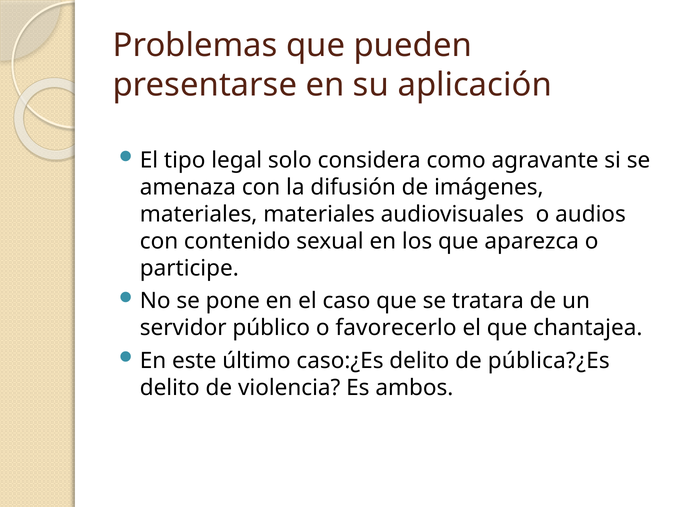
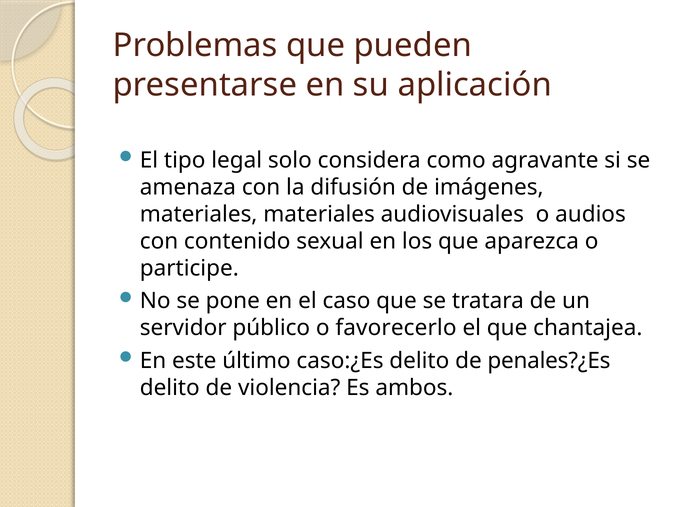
pública?¿Es: pública?¿Es -> penales?¿Es (549, 361)
